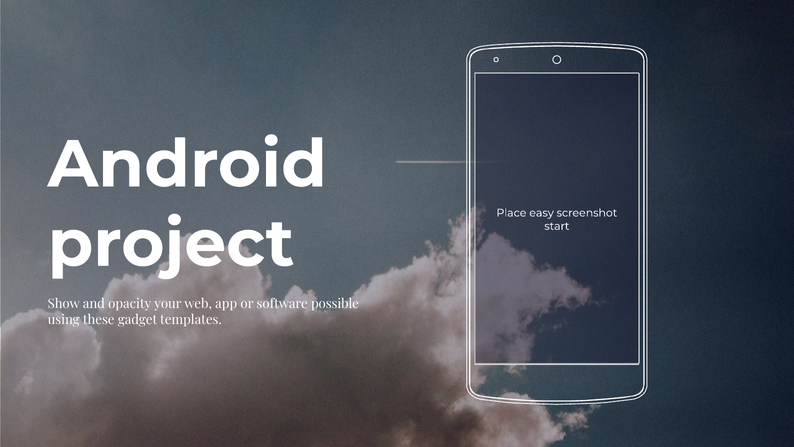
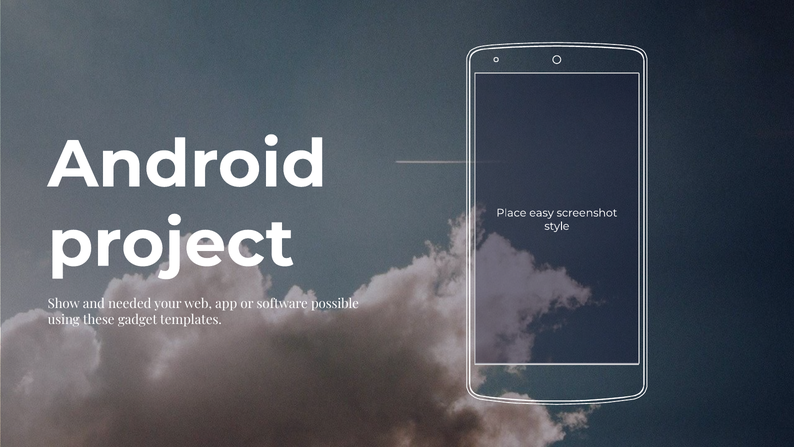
start: start -> style (557, 226)
opacity: opacity -> needed (130, 304)
